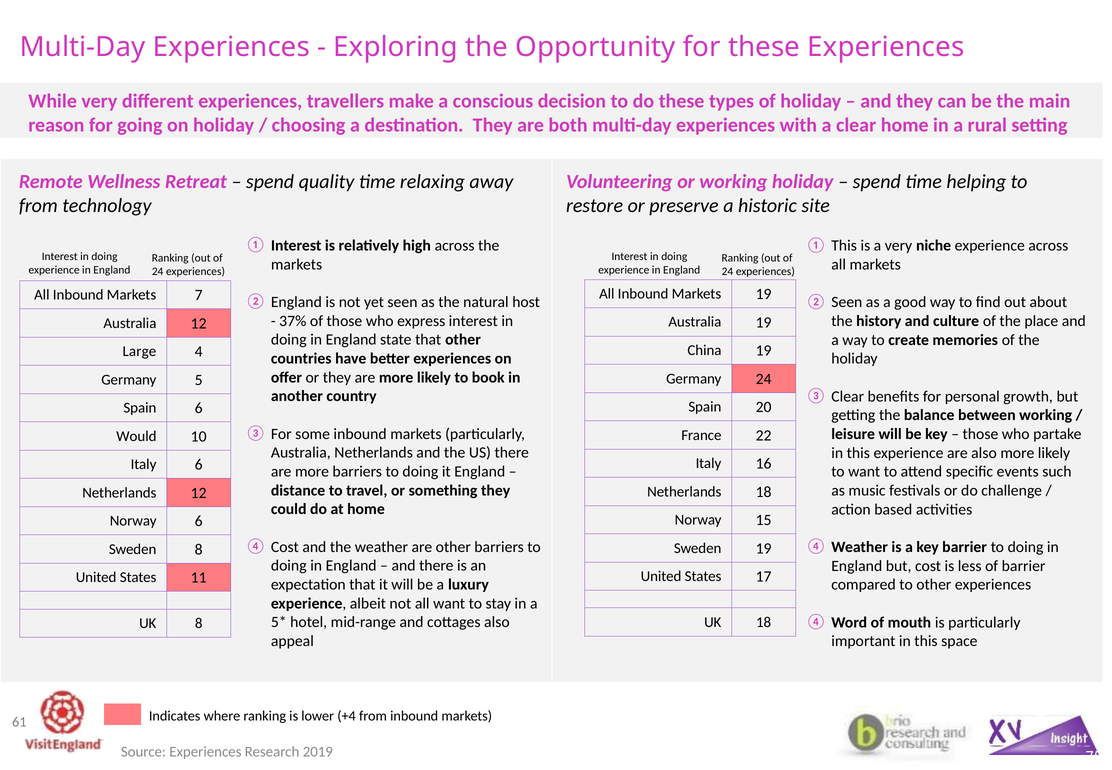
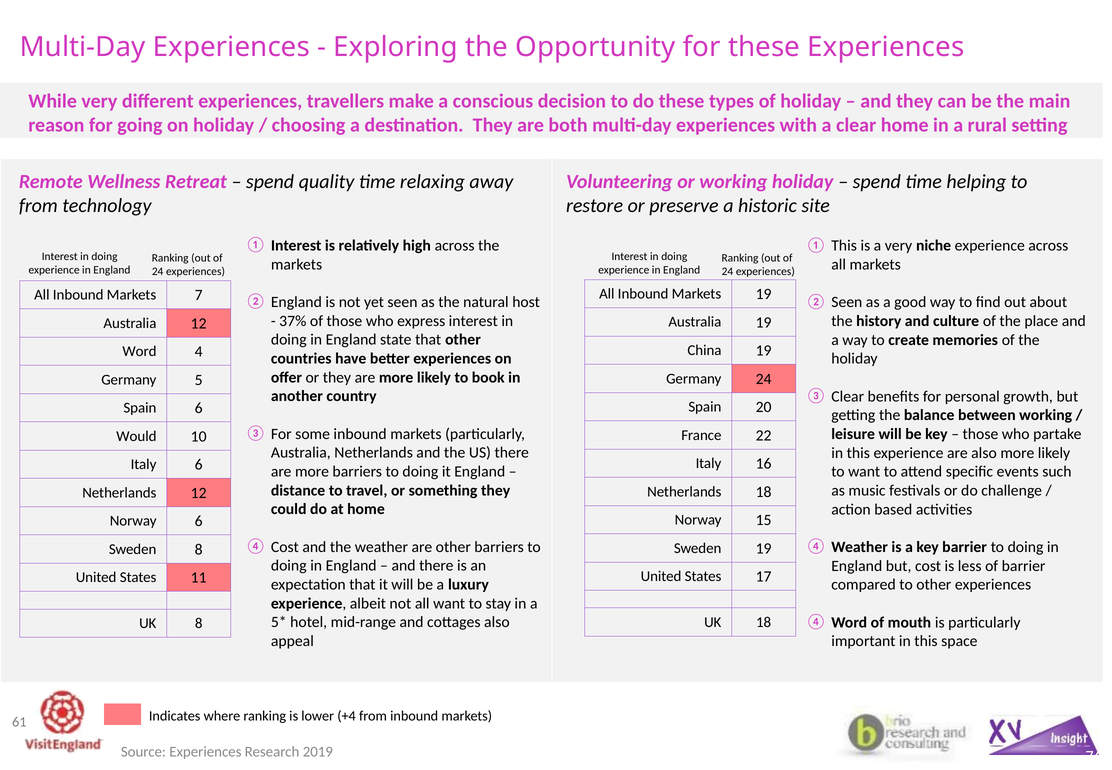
Large: Large -> Word (140, 351)
75: 75 -> 76 (1094, 756)
